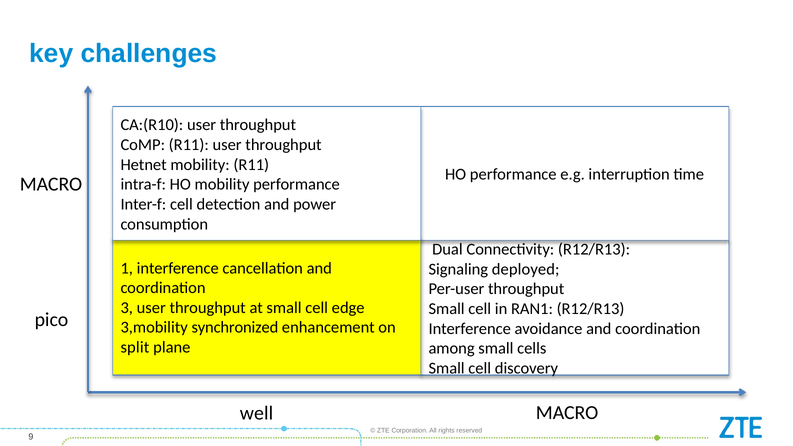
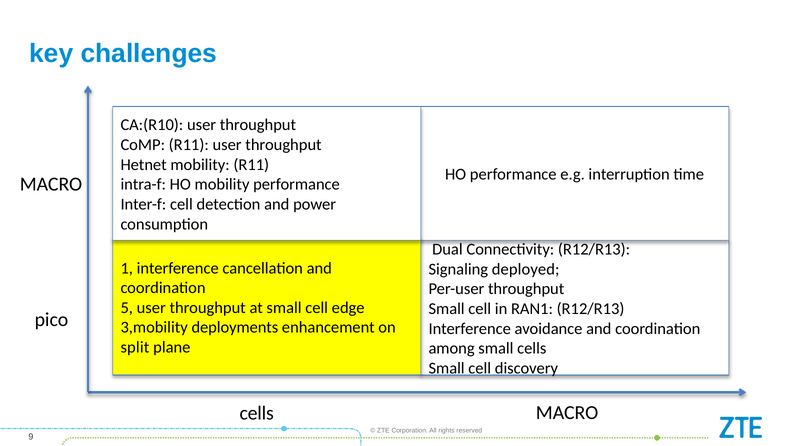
3: 3 -> 5 (127, 308)
synchronized: synchronized -> deployments (235, 328)
well: well -> cells (257, 413)
